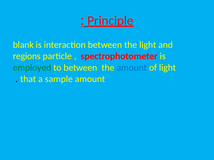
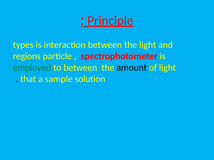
blank: blank -> types (23, 45)
amount colour: blue -> black (132, 68)
sample amount: amount -> solution (90, 79)
